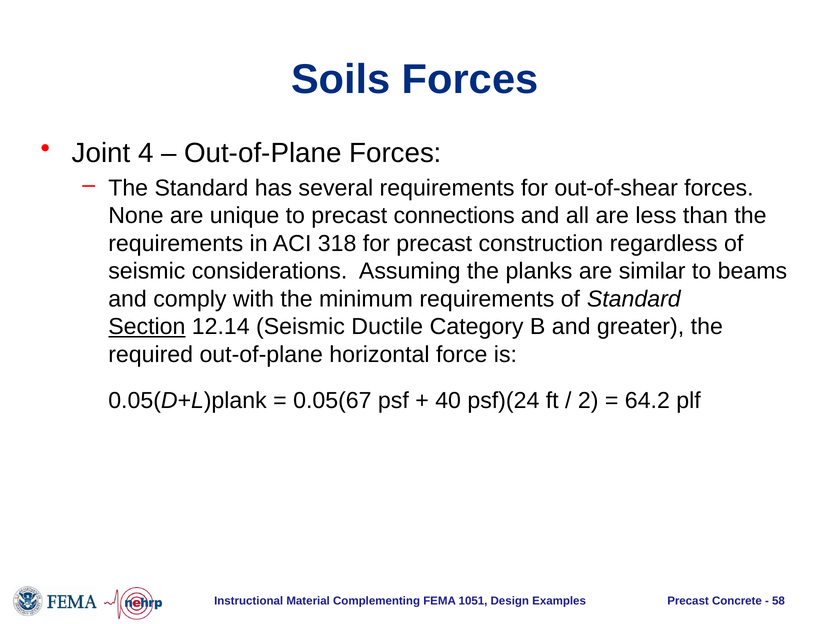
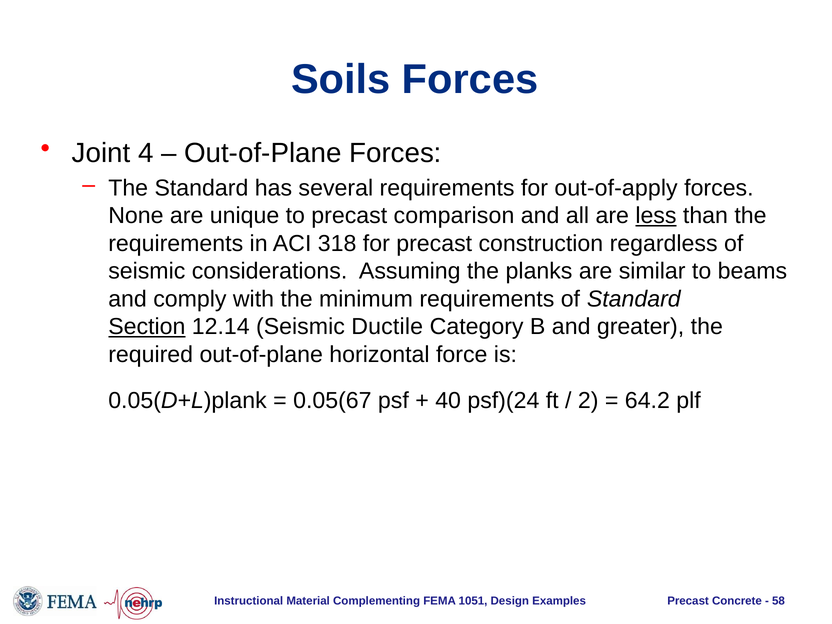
out-of-shear: out-of-shear -> out-of-apply (616, 188)
connections: connections -> comparison (454, 216)
less underline: none -> present (656, 216)
